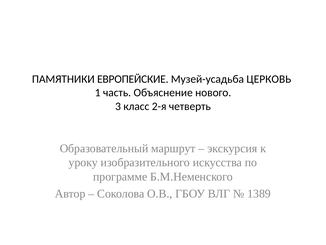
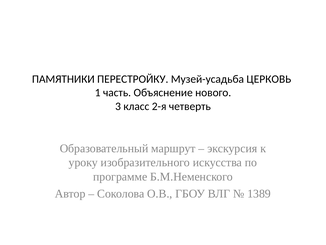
ЕВРОПЕЙСКИЕ: ЕВРОПЕЙСКИЕ -> ПЕРЕСТРОЙКУ (133, 79)
